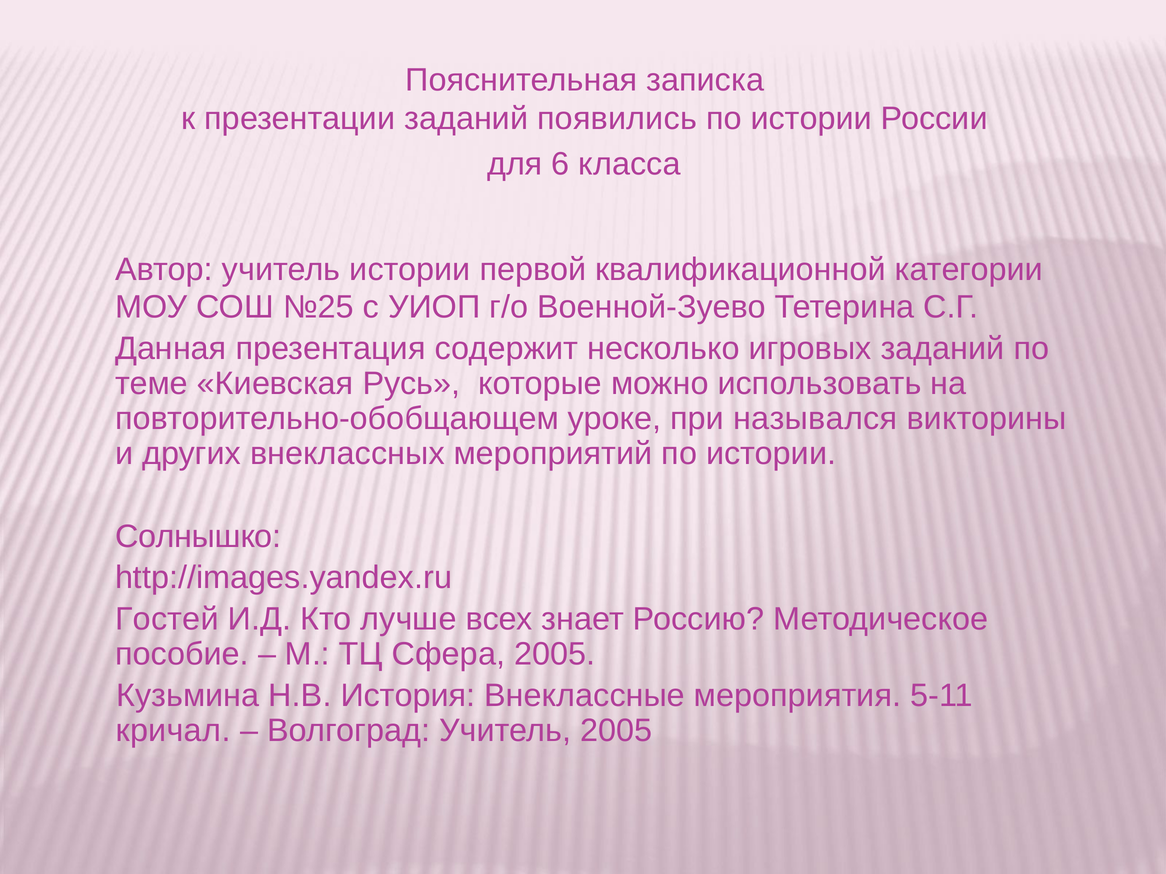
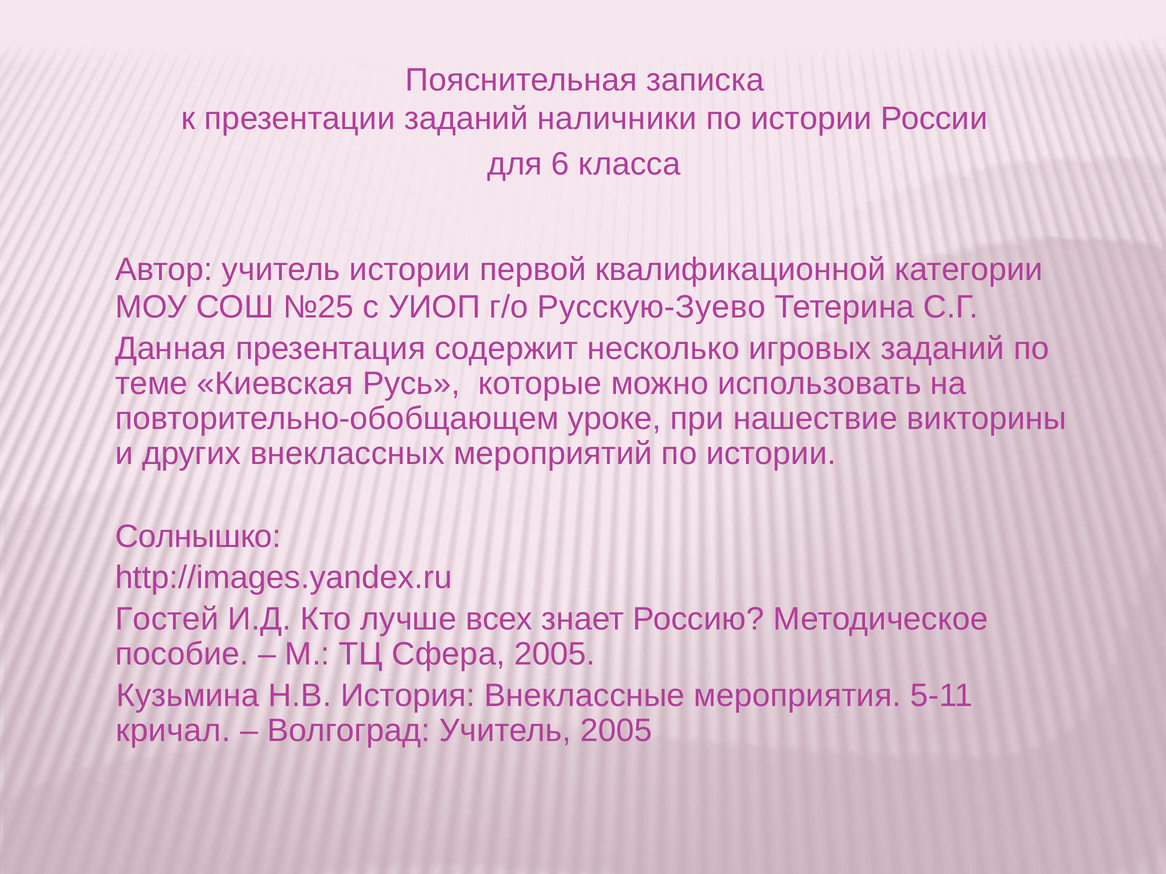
появились: появились -> наличники (617, 119)
Военной-Зуево: Военной-Зуево -> Русскую-Зуево (651, 307)
назывался: назывался -> нашествие (815, 419)
